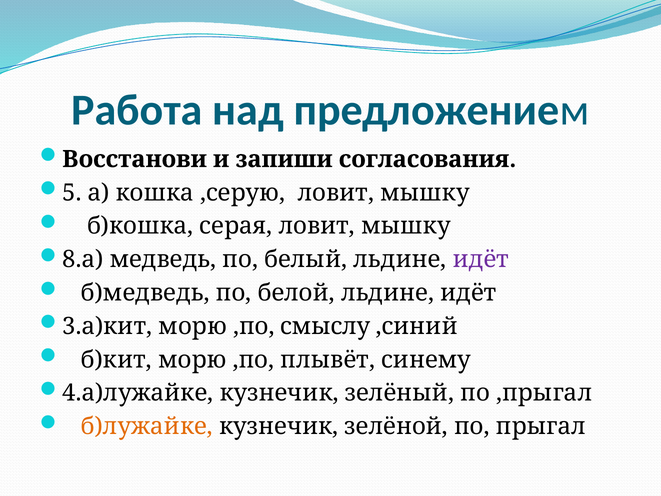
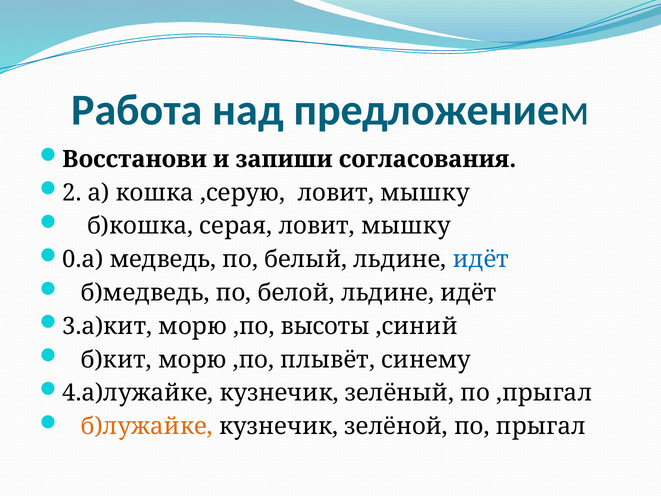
5: 5 -> 2 (72, 193)
8.а: 8.а -> 0.а (83, 259)
идёт colour: purple -> blue (481, 259)
смыслу: смыслу -> высоты (325, 326)
